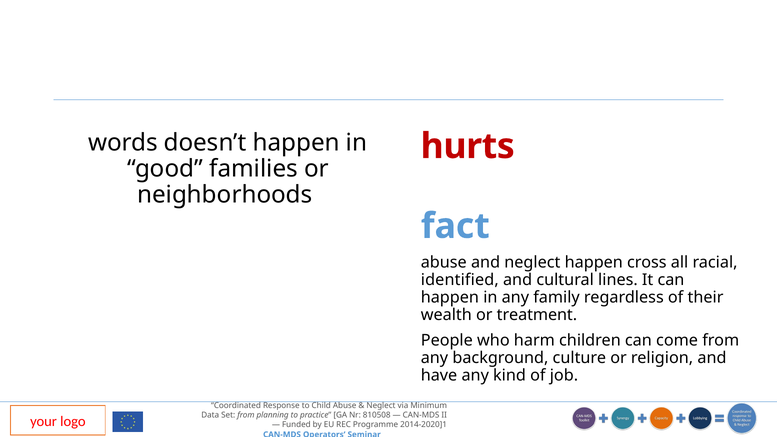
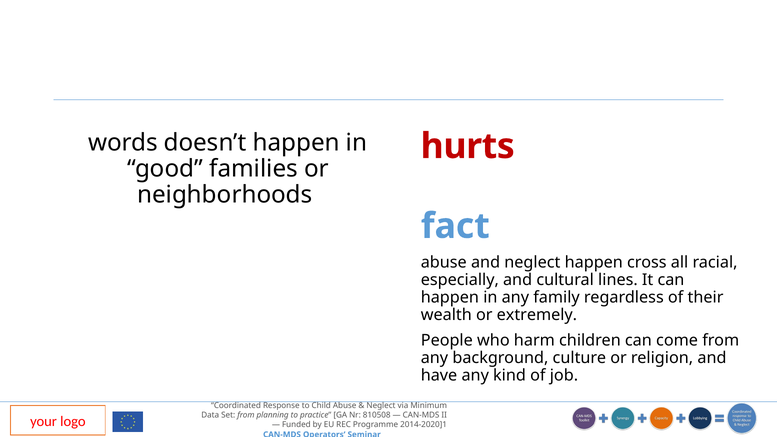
identified: identified -> especially (460, 280)
treatment: treatment -> extremely (537, 315)
